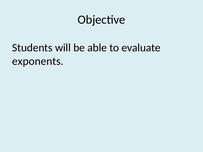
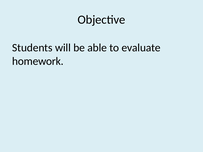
exponents: exponents -> homework (38, 61)
